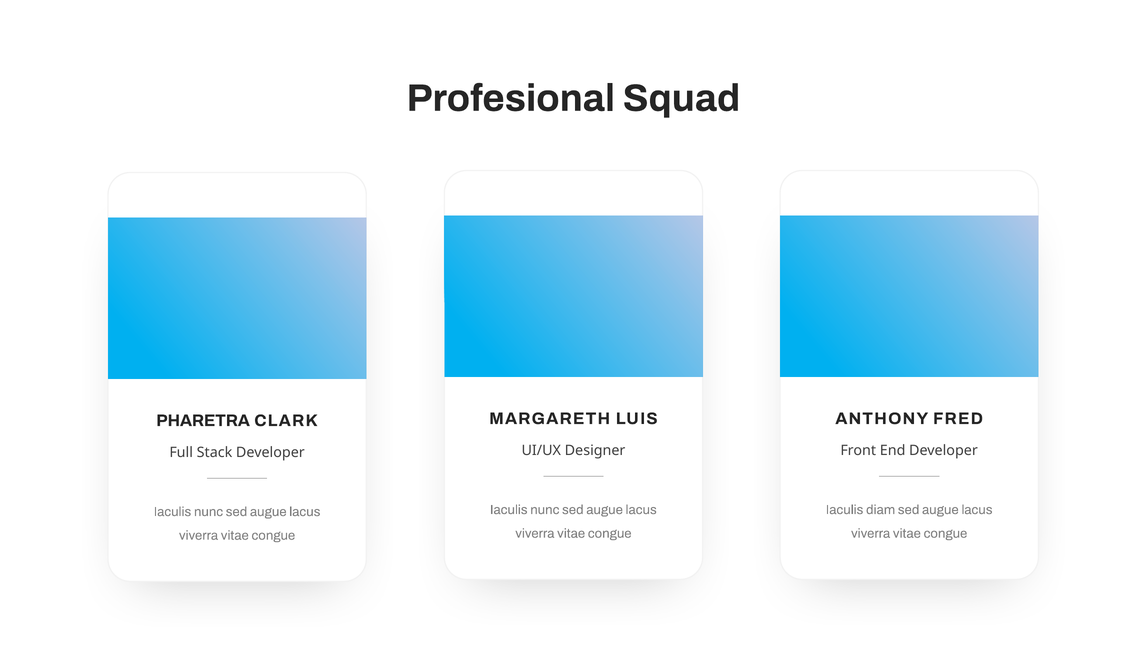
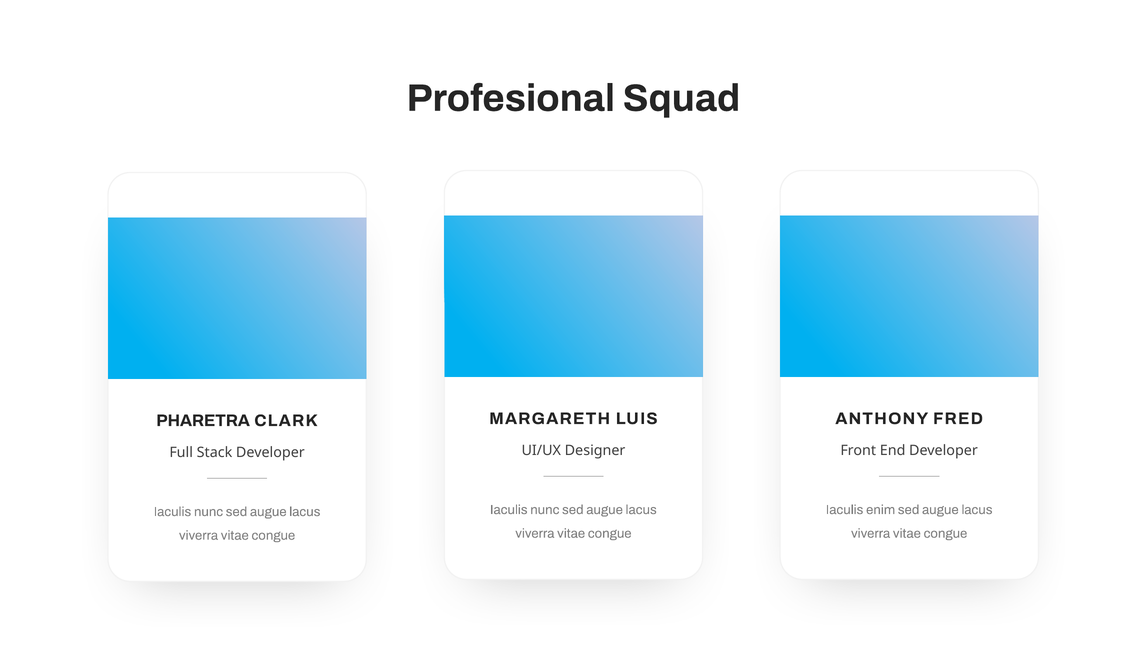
diam: diam -> enim (881, 510)
